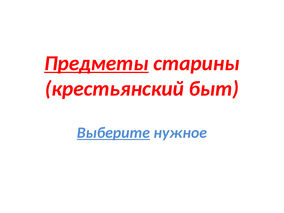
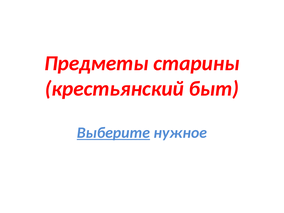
Предметы underline: present -> none (96, 63)
